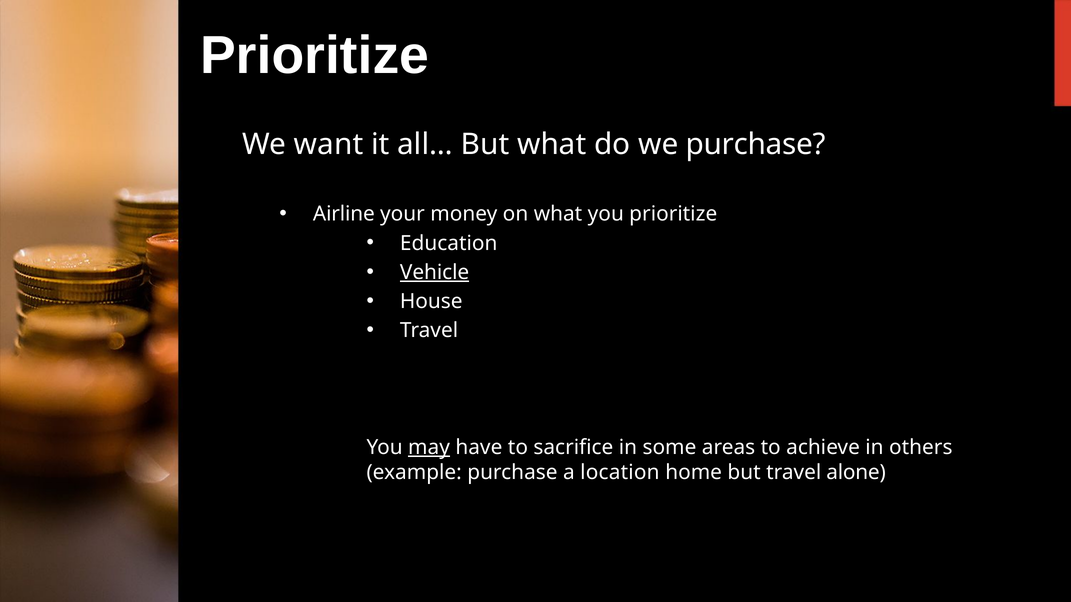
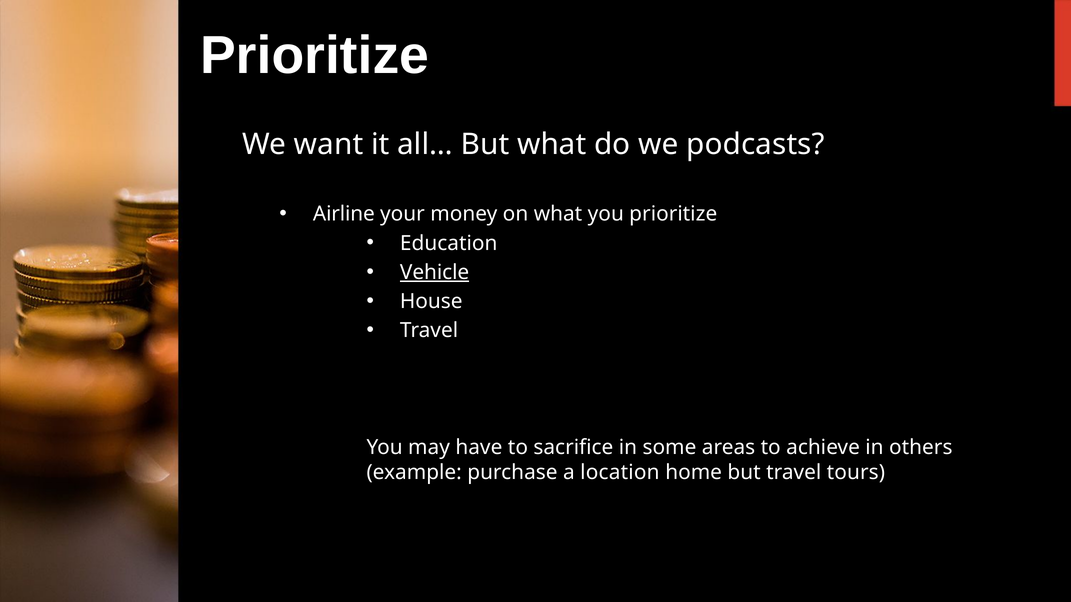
we purchase: purchase -> podcasts (755, 145)
may underline: present -> none (429, 448)
alone: alone -> tours (856, 473)
